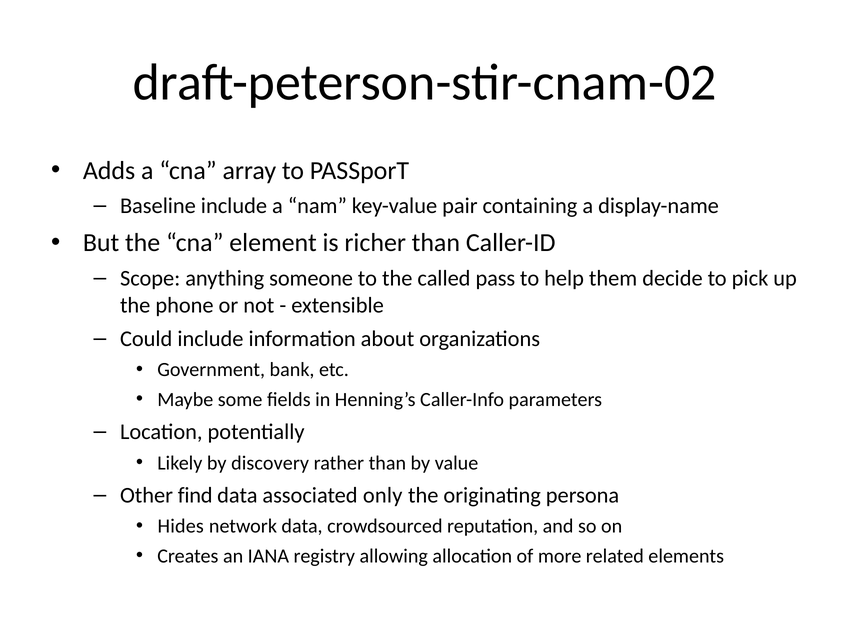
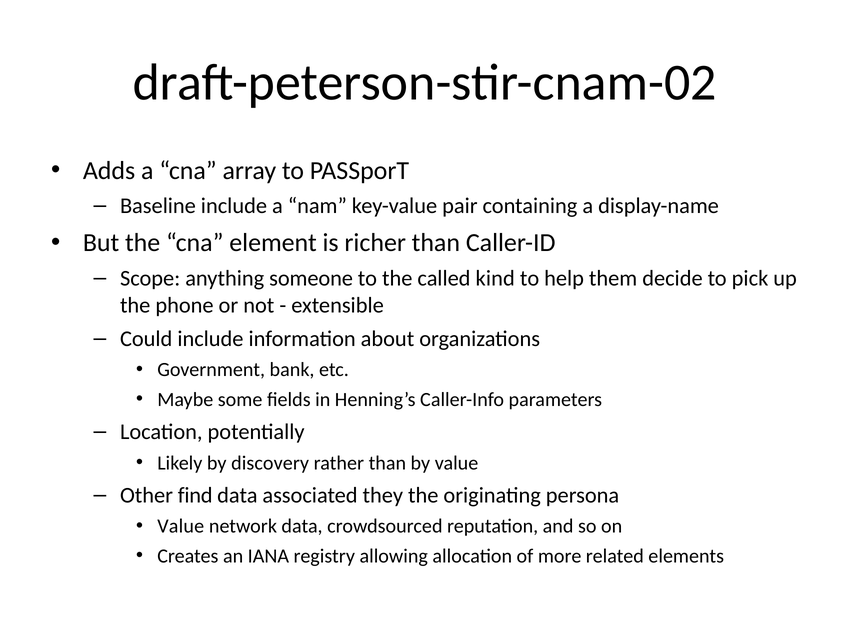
pass: pass -> kind (495, 278)
only: only -> they (383, 495)
Hides: Hides -> Value (181, 526)
